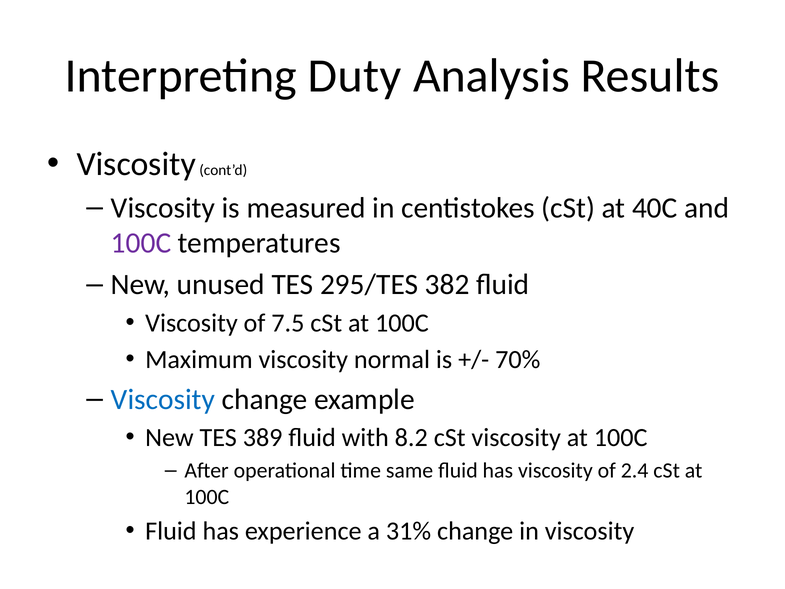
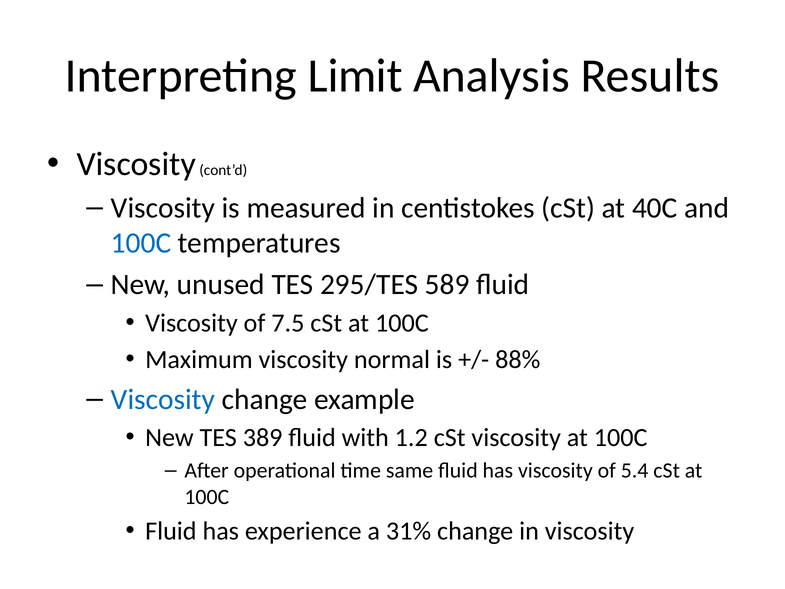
Duty: Duty -> Limit (355, 76)
100C colour: purple -> blue (141, 243)
382: 382 -> 589 (447, 285)
70%: 70% -> 88% (518, 360)
8.2: 8.2 -> 1.2 (411, 438)
2.4: 2.4 -> 5.4 (635, 471)
